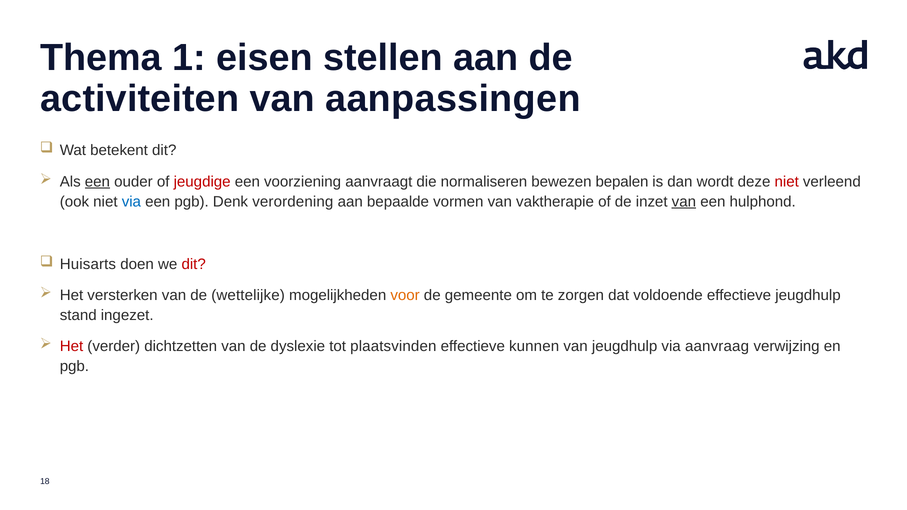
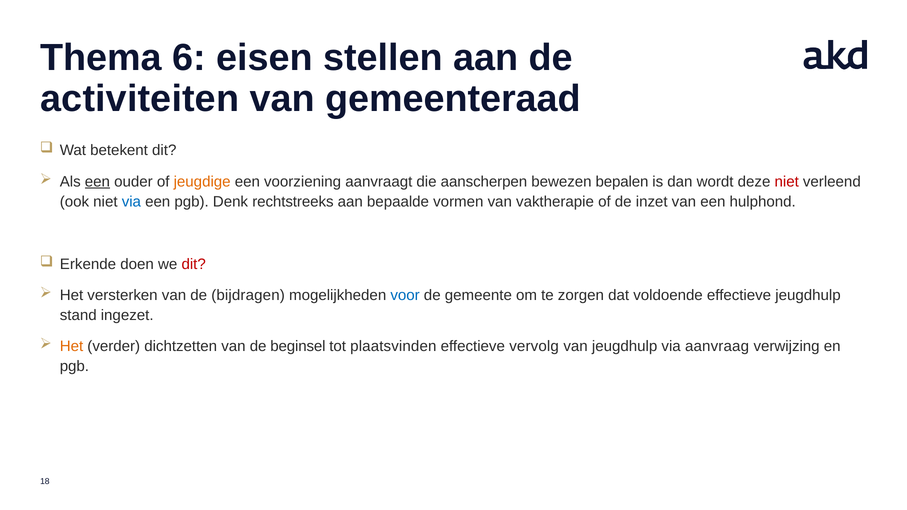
1: 1 -> 6 (189, 58)
aanpassingen: aanpassingen -> gemeenteraad (453, 99)
jeugdige colour: red -> orange (202, 182)
normaliseren: normaliseren -> aanscherpen (484, 182)
verordening: verordening -> rechtstreeks (293, 202)
van underline: present -> none (684, 202)
Huisarts: Huisarts -> Erkende (88, 264)
wettelijke: wettelijke -> bijdragen (248, 295)
voor colour: orange -> blue (405, 295)
Het colour: red -> orange (72, 347)
dyslexie: dyslexie -> beginsel (298, 347)
kunnen: kunnen -> vervolg (534, 347)
